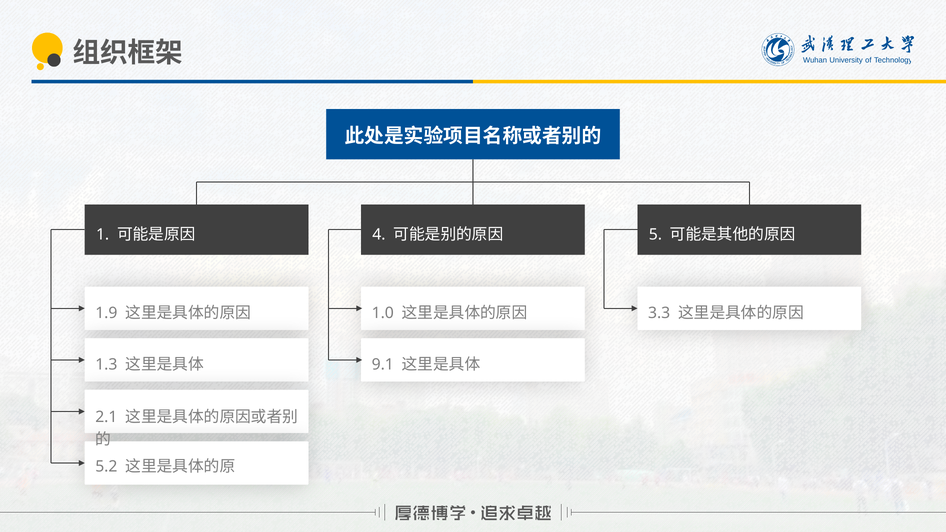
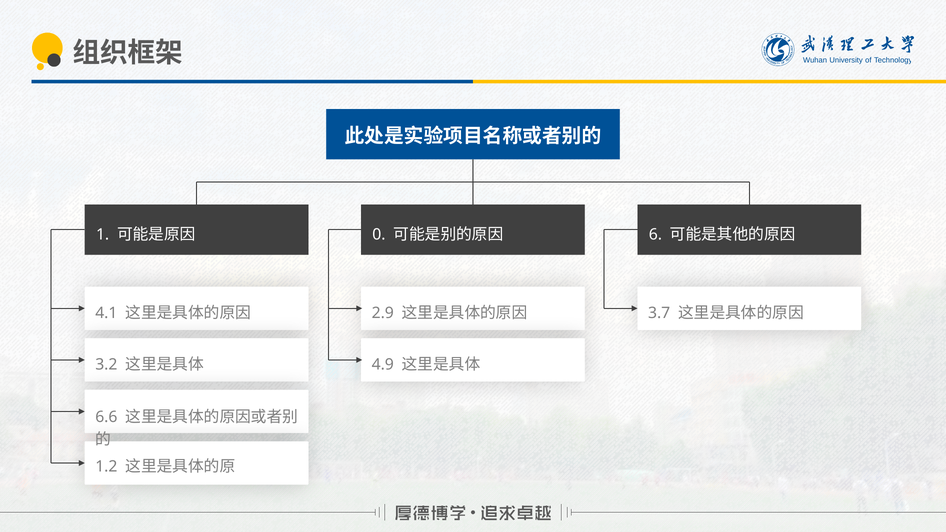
4: 4 -> 0 (379, 234)
5: 5 -> 6 (655, 234)
1.9: 1.9 -> 4.1 (106, 313)
1.0: 1.0 -> 2.9 (383, 313)
3.3: 3.3 -> 3.7 (659, 313)
1.3: 1.3 -> 3.2 (106, 364)
9.1: 9.1 -> 4.9 (383, 364)
2.1: 2.1 -> 6.6 (106, 417)
5.2: 5.2 -> 1.2 (106, 467)
